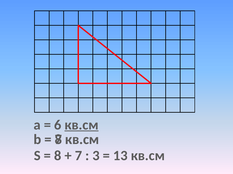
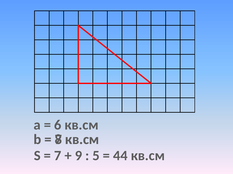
кв.см underline: present -> none (82, 125)
8: 8 -> 7 (58, 156)
7: 7 -> 9 (78, 156)
3: 3 -> 5 (96, 156)
13: 13 -> 44 (120, 156)
